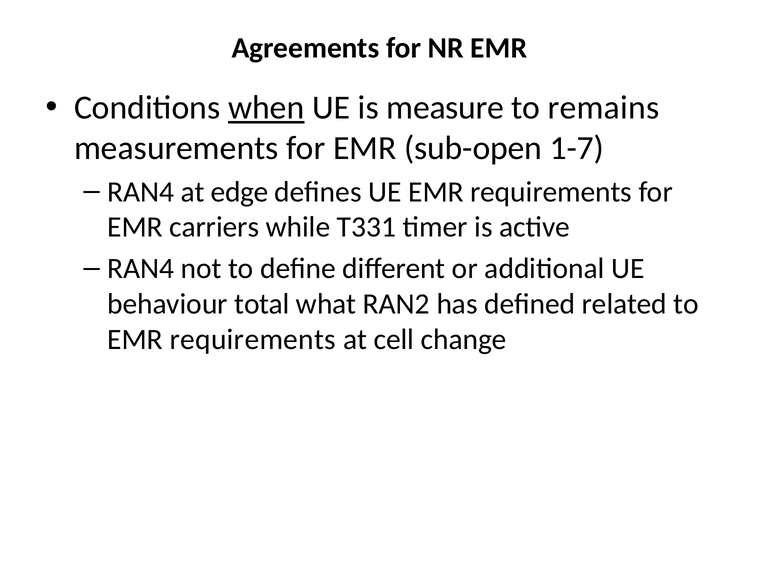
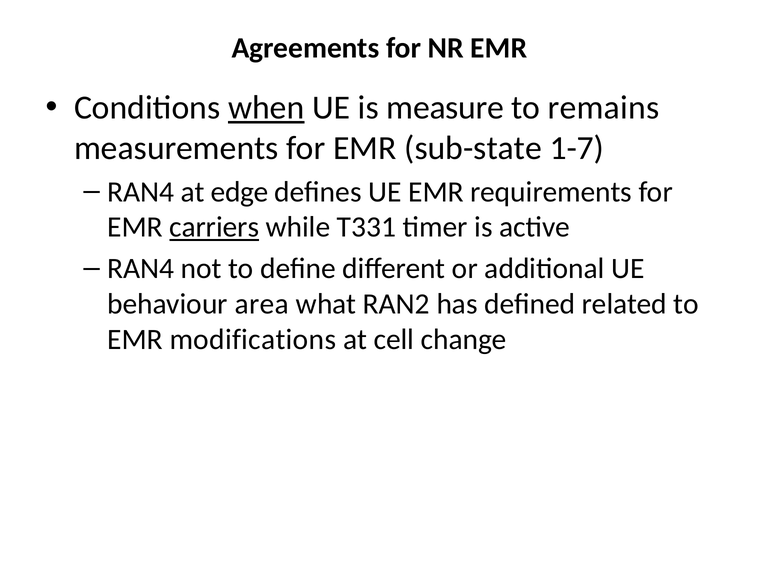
sub-open: sub-open -> sub-state (473, 148)
carriers underline: none -> present (214, 227)
total: total -> area (262, 304)
requirements: requirements -> modifications (253, 340)
